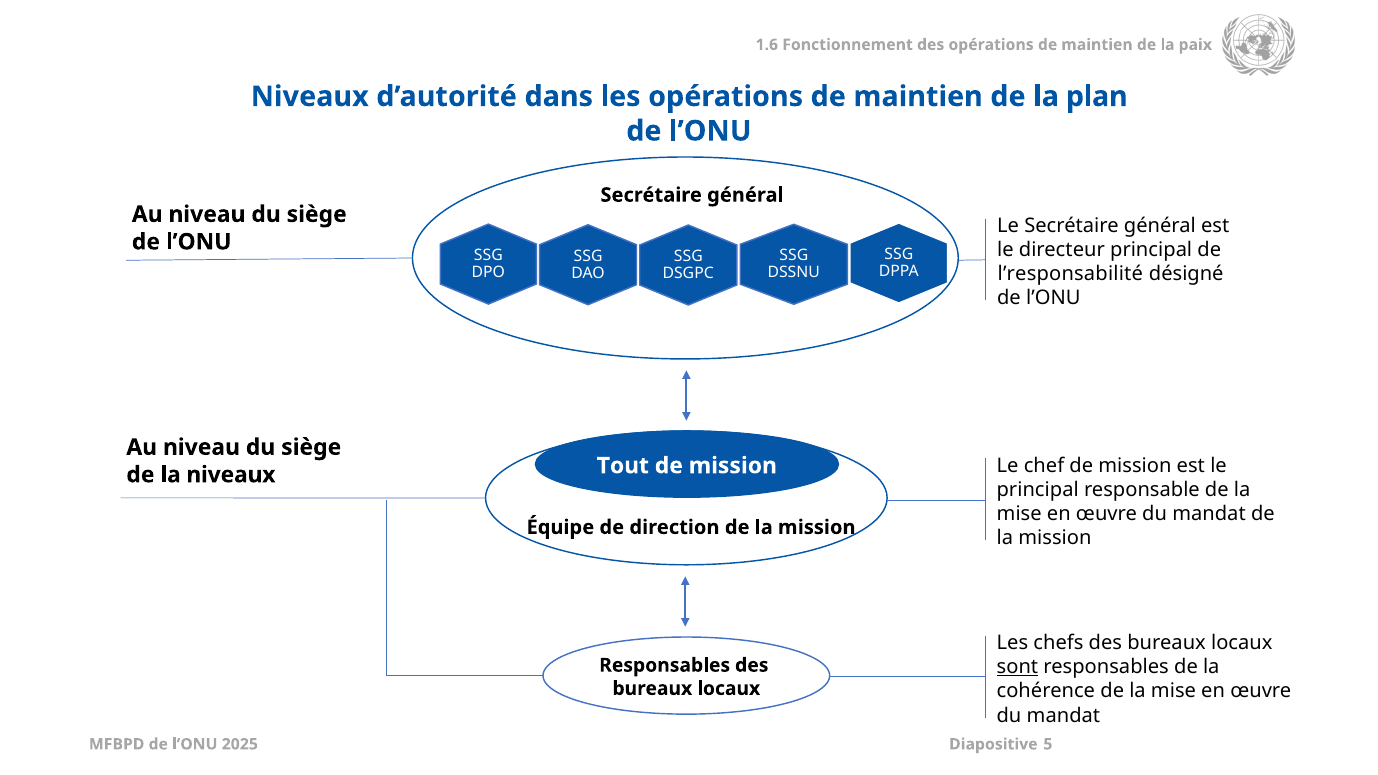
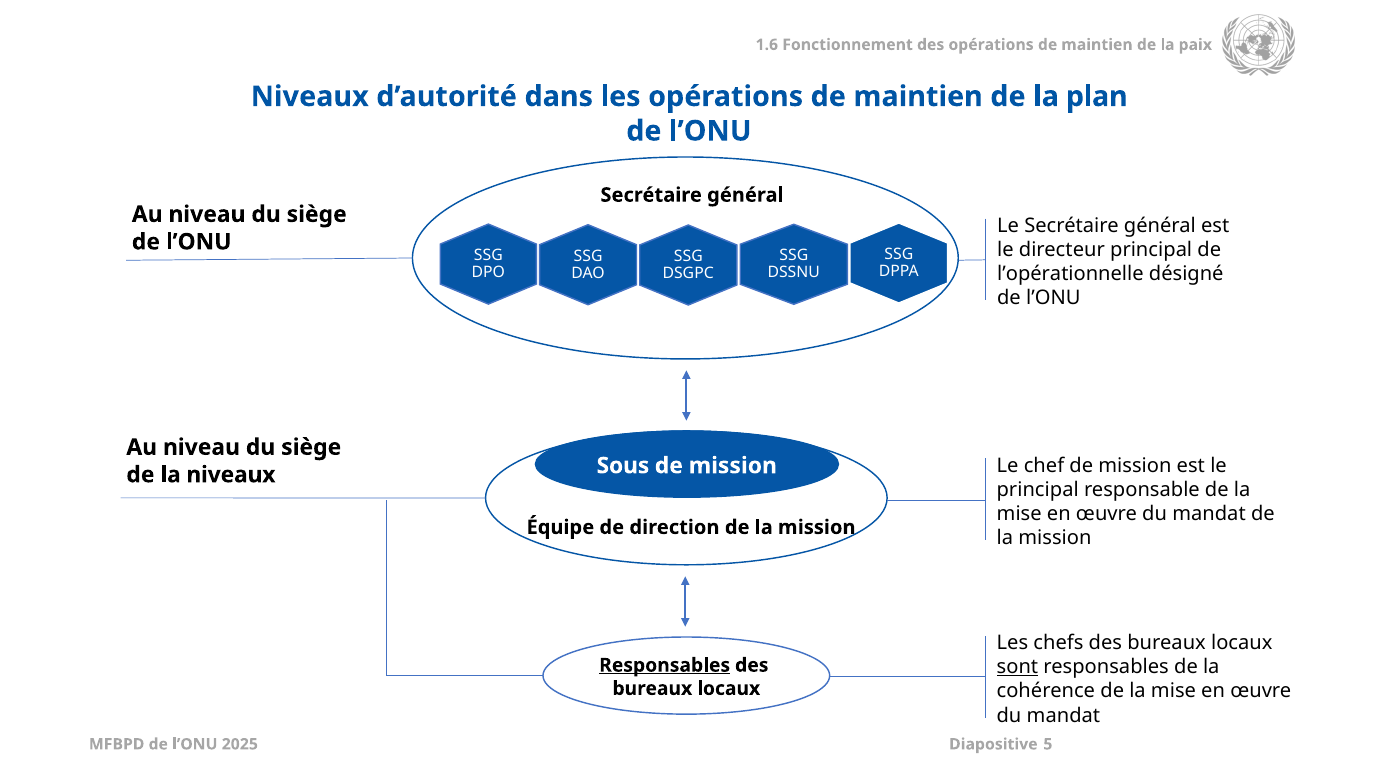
l’responsabilité: l’responsabilité -> l’opérationnelle (1070, 274)
Tout: Tout -> Sous (623, 466)
Responsables underline: none -> present (665, 665)
